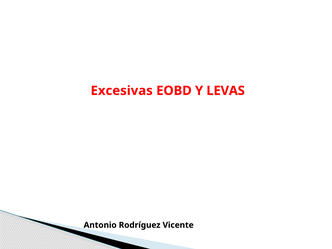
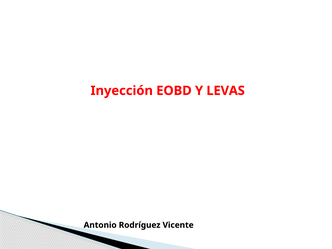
Excesivas: Excesivas -> Inyección (122, 91)
